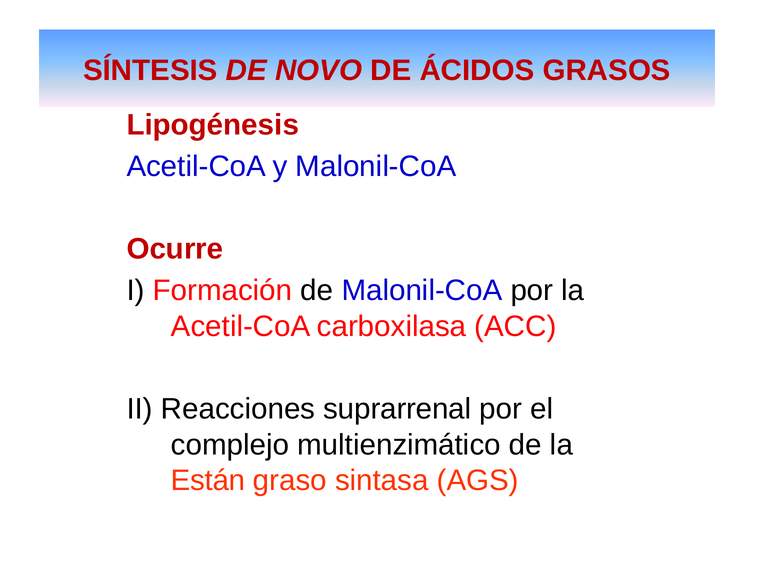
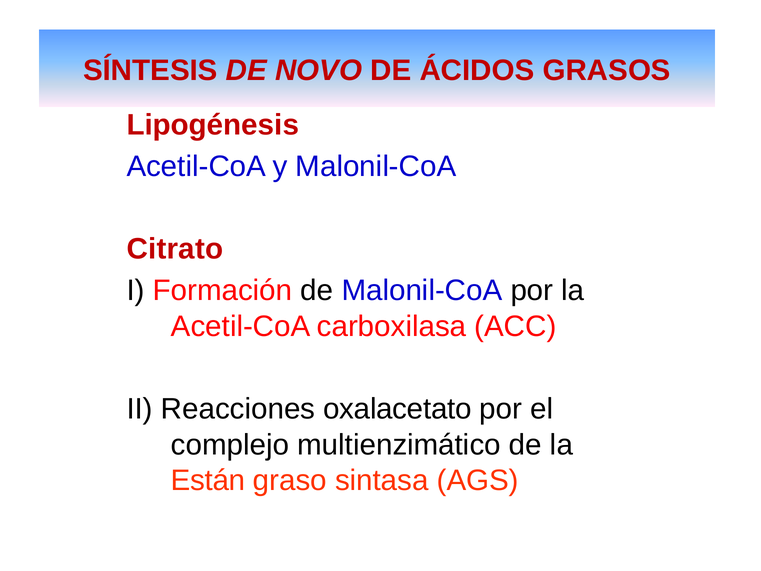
Ocurre: Ocurre -> Citrato (175, 249)
suprarrenal: suprarrenal -> oxalacetato (397, 409)
